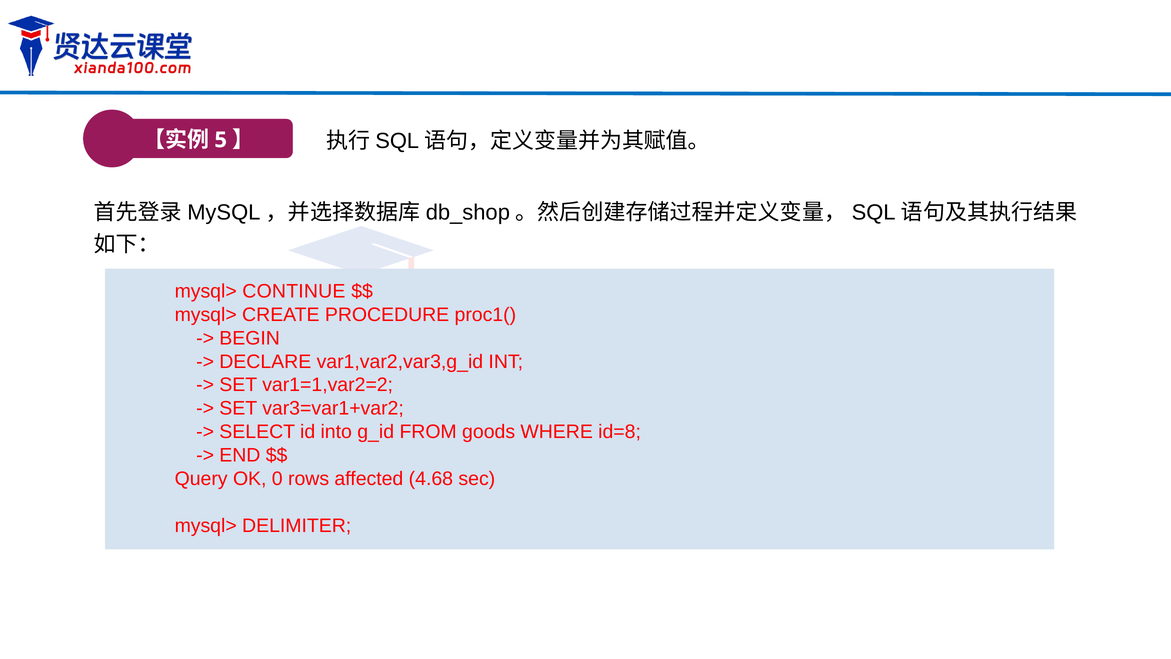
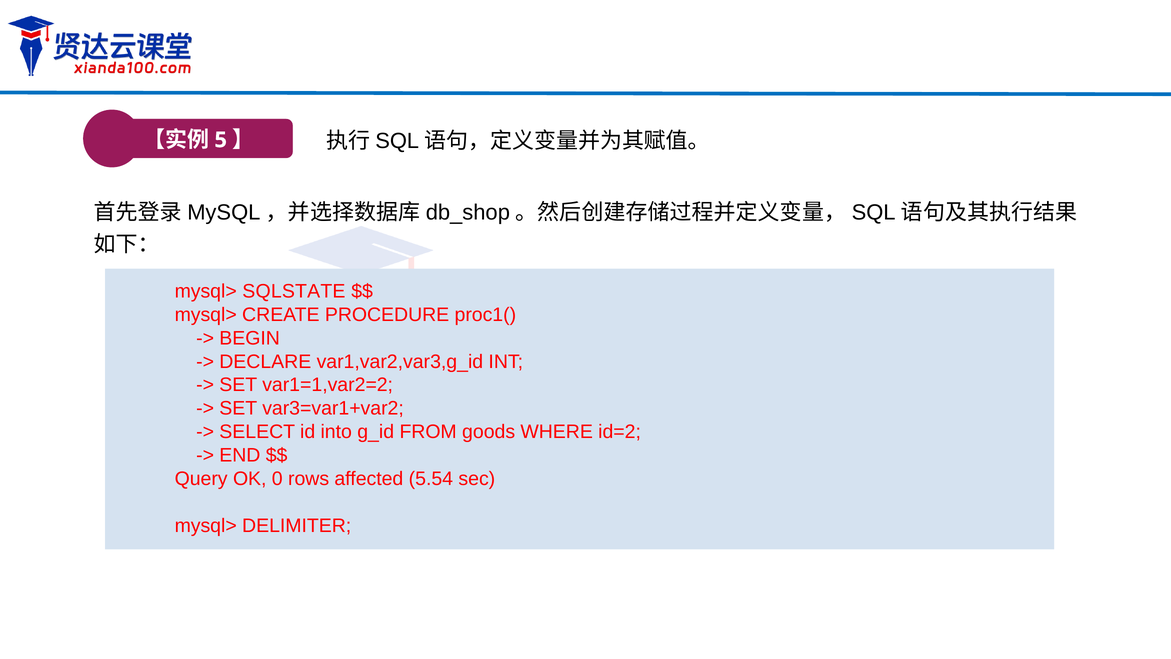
CONTINUE: CONTINUE -> SQLSTATE (294, 291)
id=8: id=8 -> id=2 (620, 432)
4.68: 4.68 -> 5.54 (431, 478)
